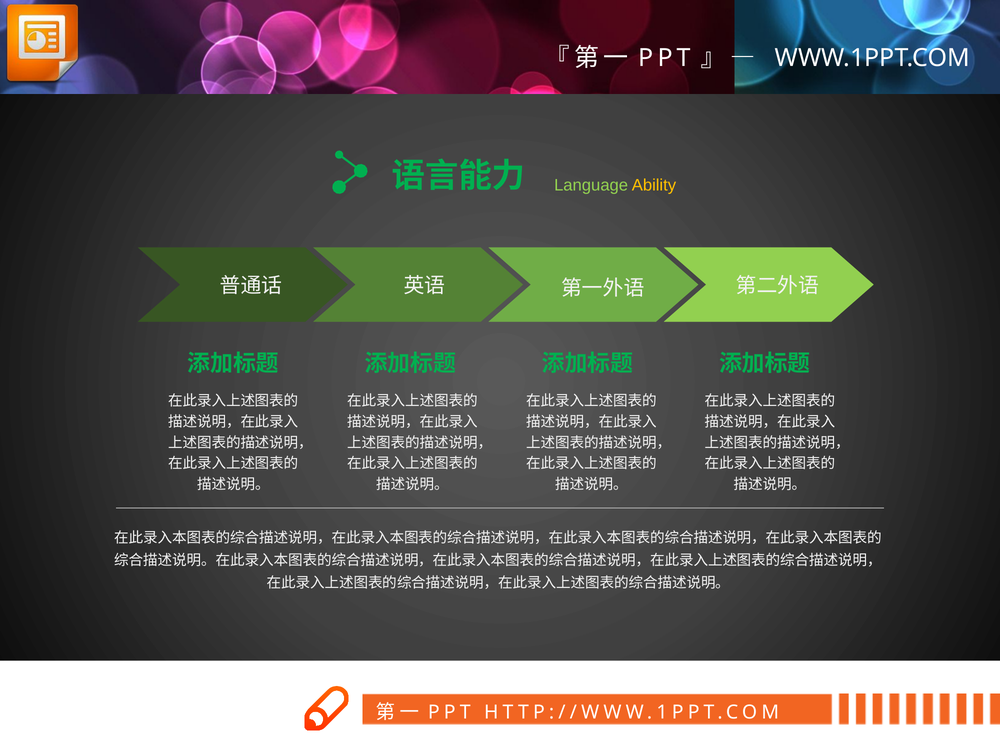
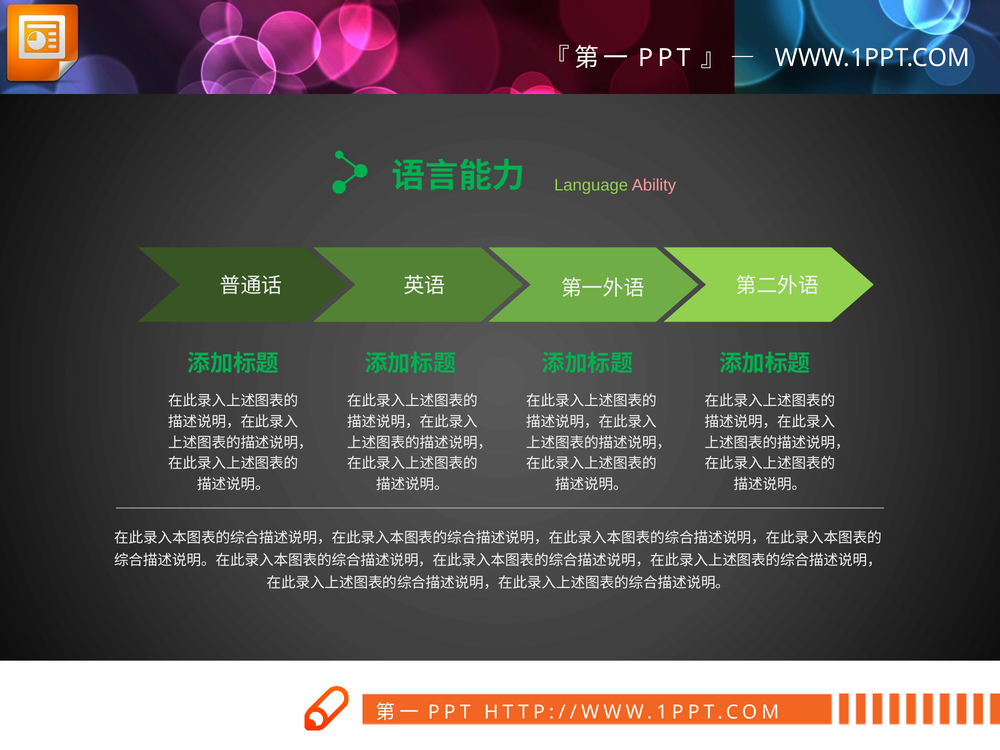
Ability colour: yellow -> pink (654, 185)
